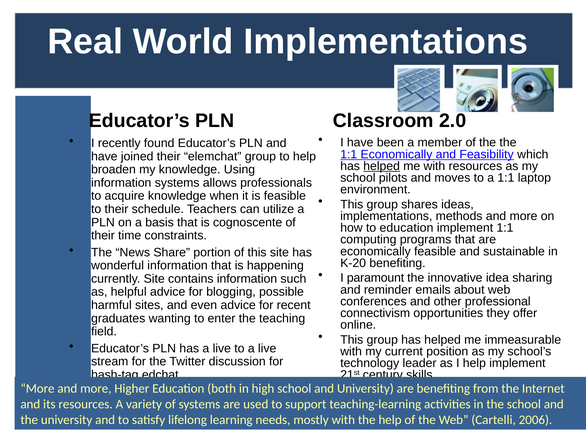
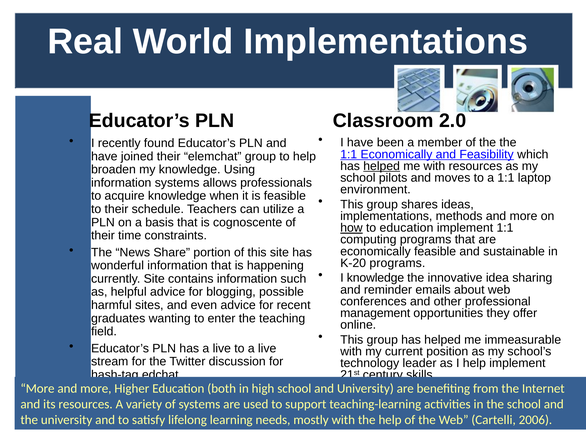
how underline: none -> present (351, 228)
K-20 benefiting: benefiting -> programs (397, 263)
I paramount: paramount -> knowledge (376, 278)
connectivism: connectivism -> management (375, 313)
